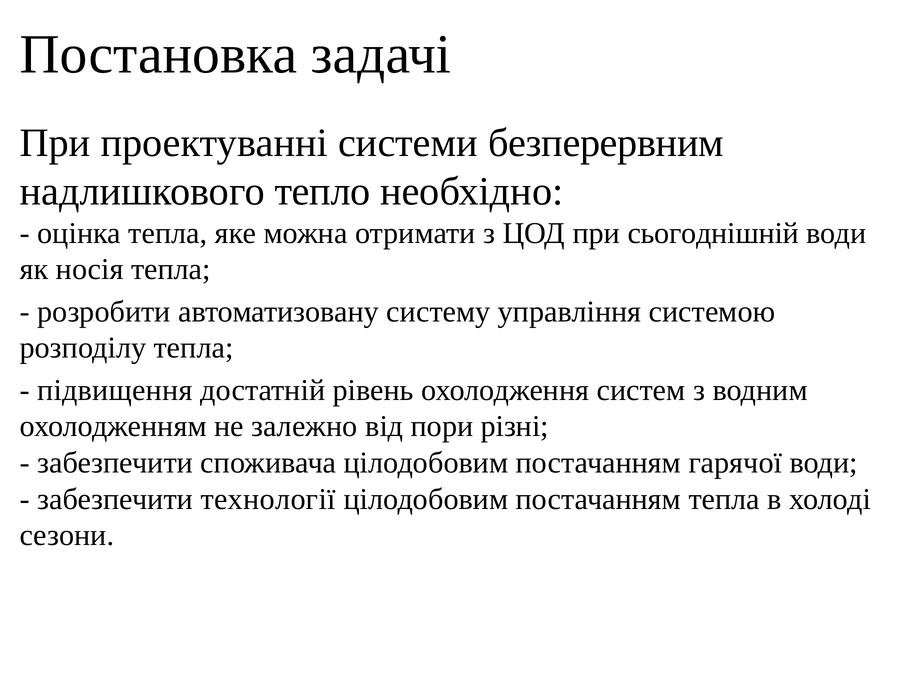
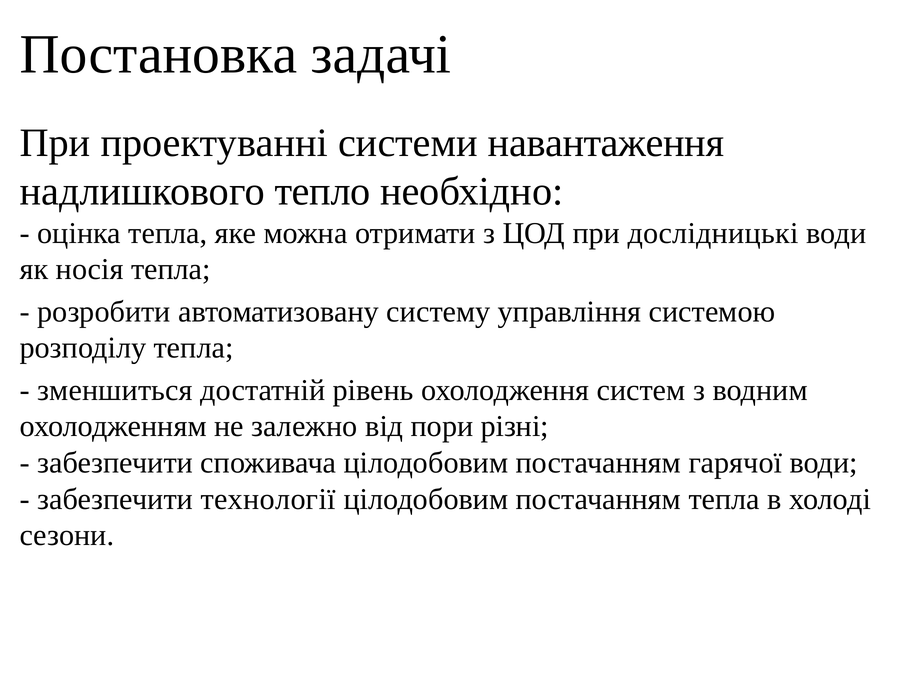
безперервним: безперервним -> навантаження (606, 143)
сьогоднішній: сьогоднішній -> дослідницькі (713, 233)
підвищення: підвищення -> зменшиться (115, 390)
